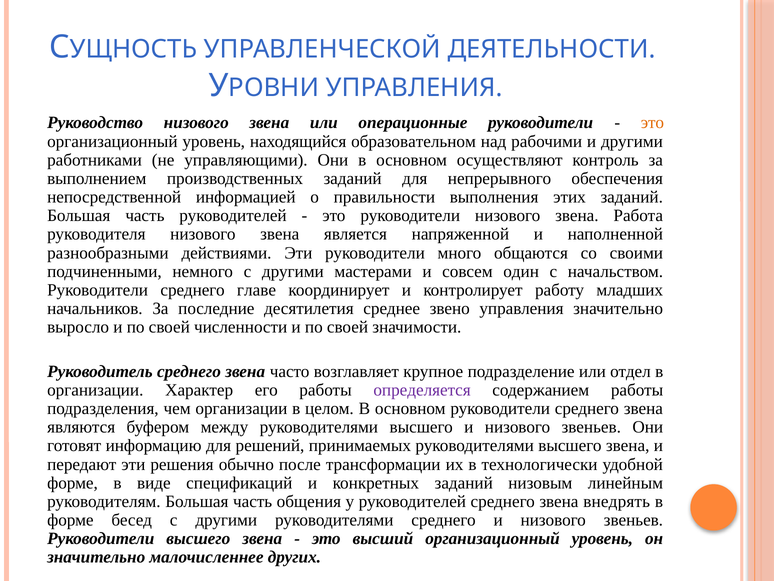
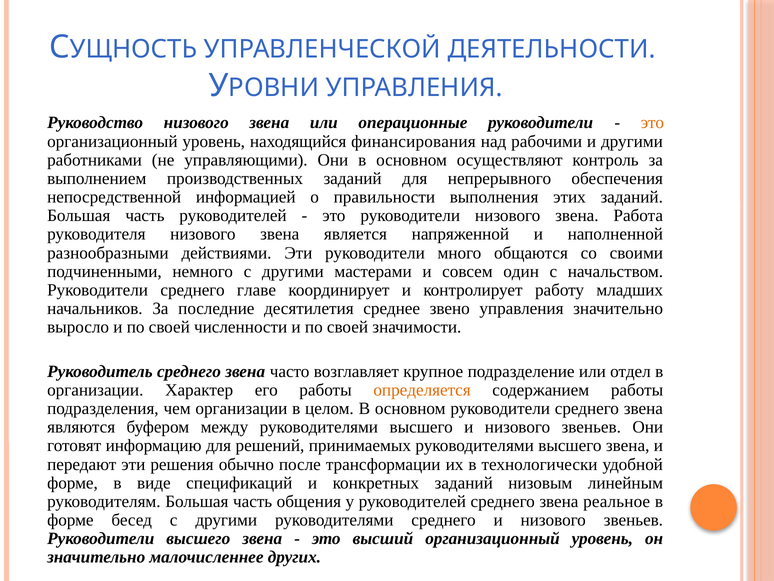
образовательном: образовательном -> финансирования (413, 141)
определяется colour: purple -> orange (422, 390)
внедрять: внедрять -> реальное (617, 501)
